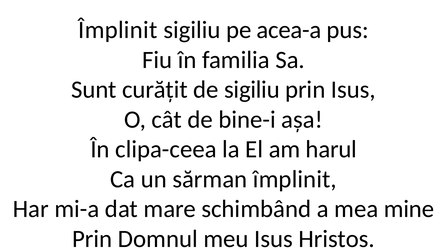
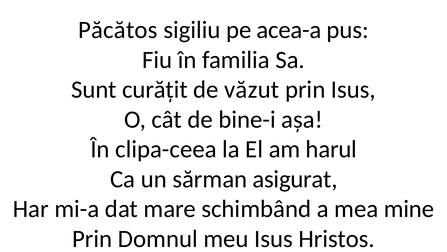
Împlinit: Împlinit -> Păcătos (118, 30)
de sigiliu: sigiliu -> văzut (252, 89)
sărman împlinit: împlinit -> asigurat (295, 179)
